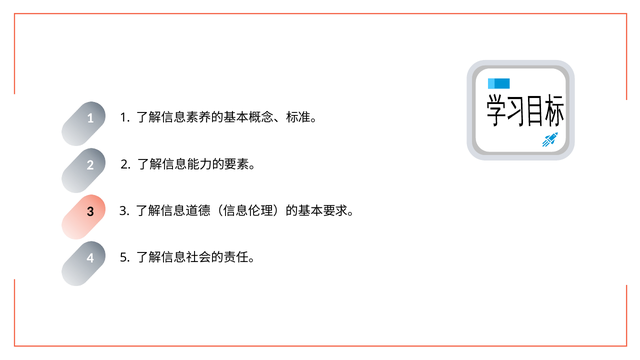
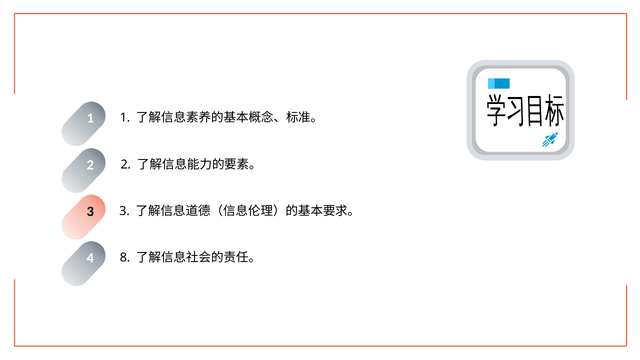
5: 5 -> 8 (125, 258)
